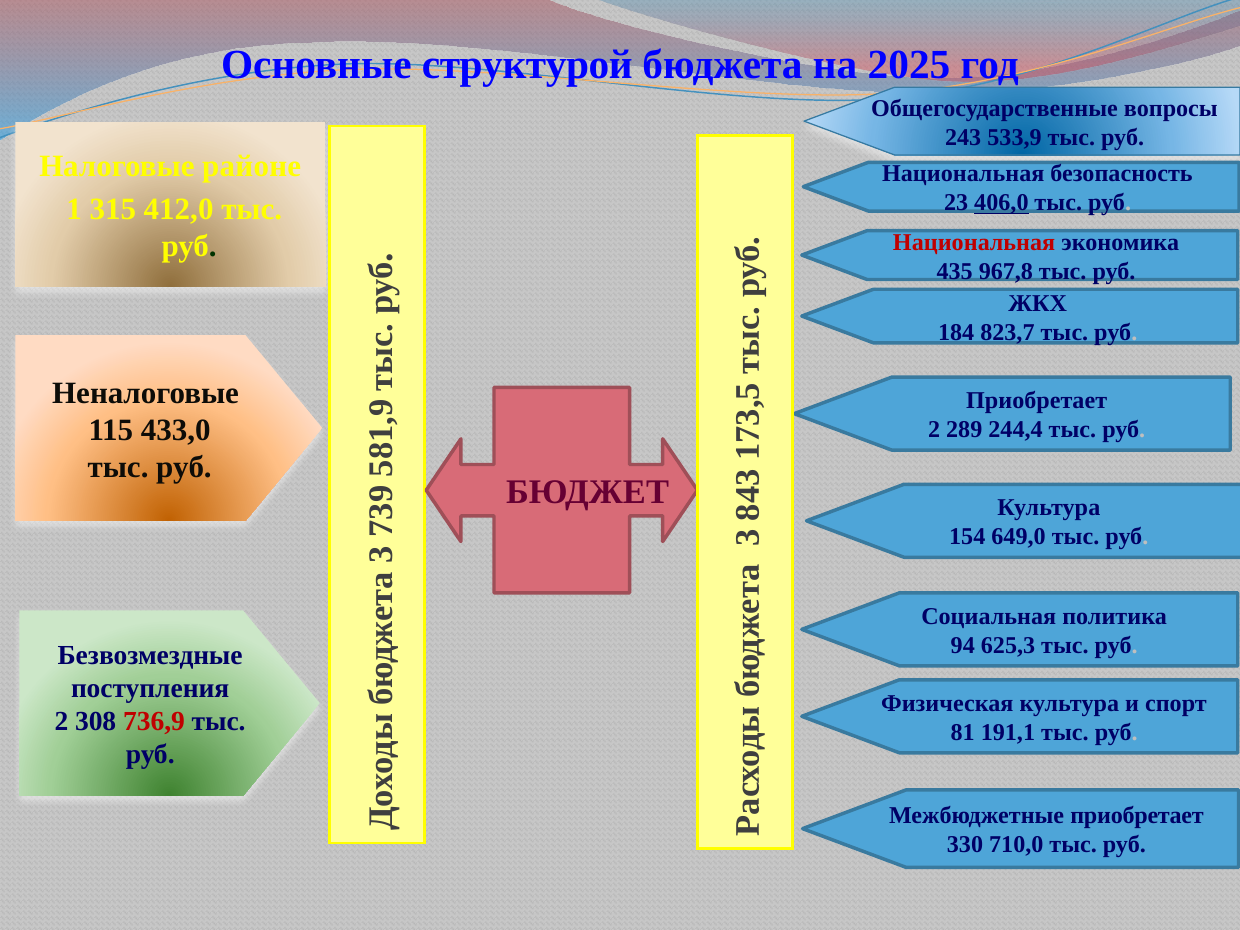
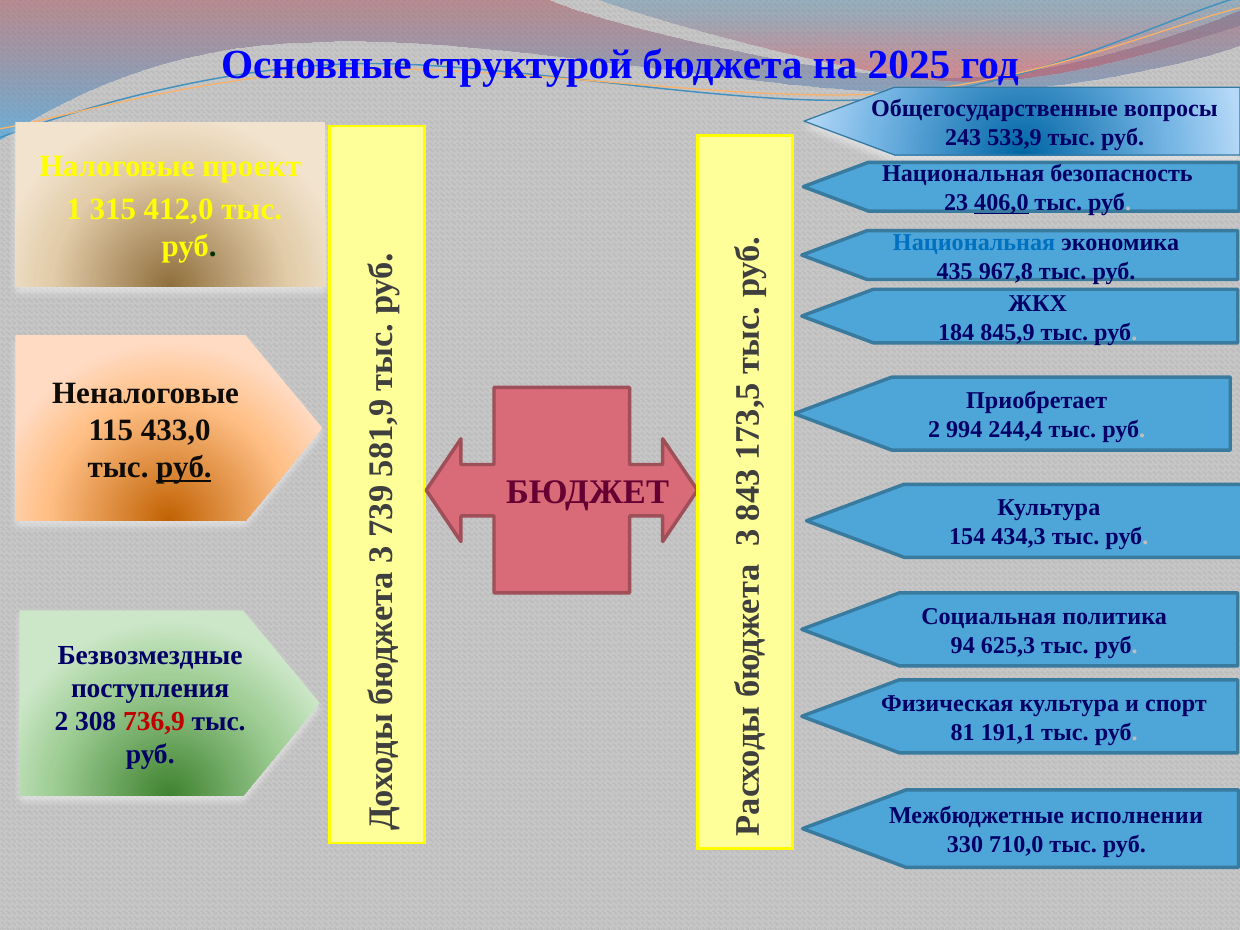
районе: районе -> проект (252, 166)
Национальная colour: red -> blue (974, 242)
823,7: 823,7 -> 845,9 (1007, 332)
289: 289 -> 994 (964, 430)
руб underline: none -> present (184, 467)
649,0: 649,0 -> 434,3 (1019, 537)
Межбюджетные приобретает: приобретает -> исполнении (1137, 816)
